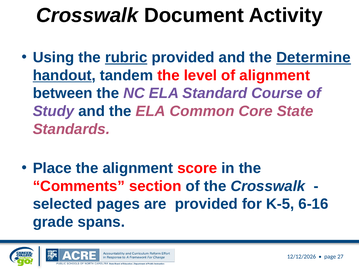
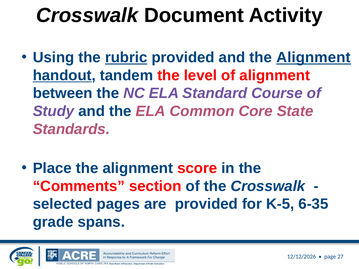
and the Determine: Determine -> Alignment (313, 57)
6-16: 6-16 -> 6-35 (313, 204)
